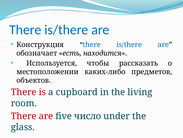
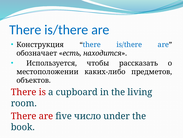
glass: glass -> book (23, 127)
